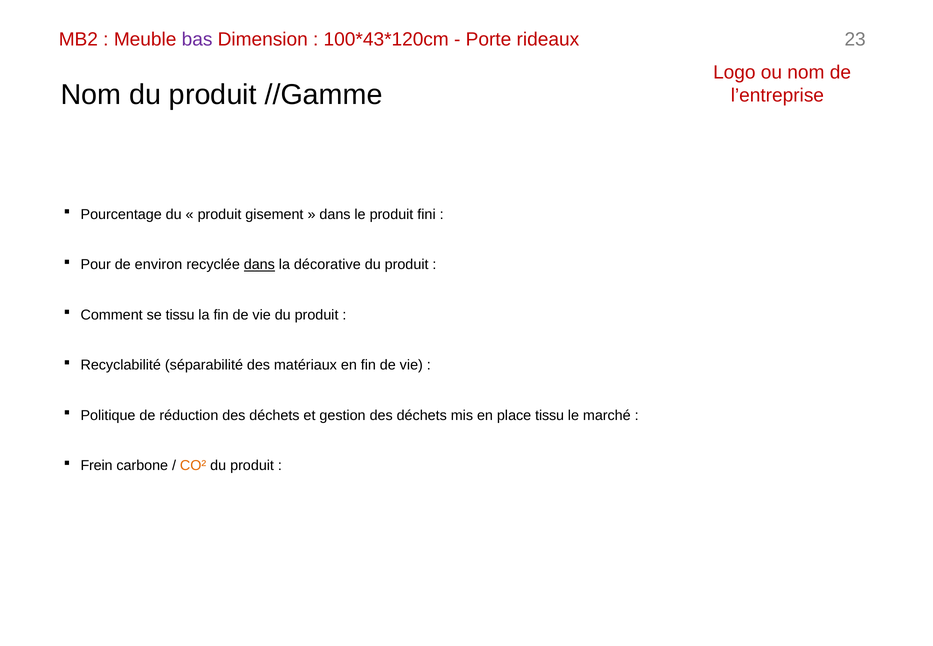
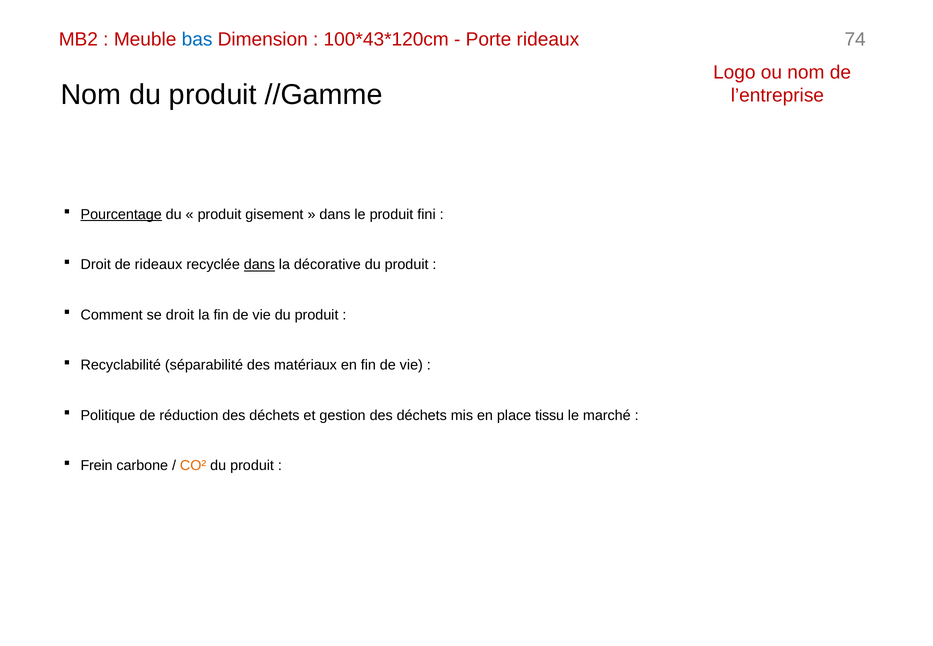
bas colour: purple -> blue (197, 39)
23: 23 -> 74 (855, 39)
Pourcentage underline: none -> present (121, 214)
Pour: Pour -> Droit (96, 265)
de environ: environ -> rideaux (159, 265)
se tissu: tissu -> droit (180, 315)
